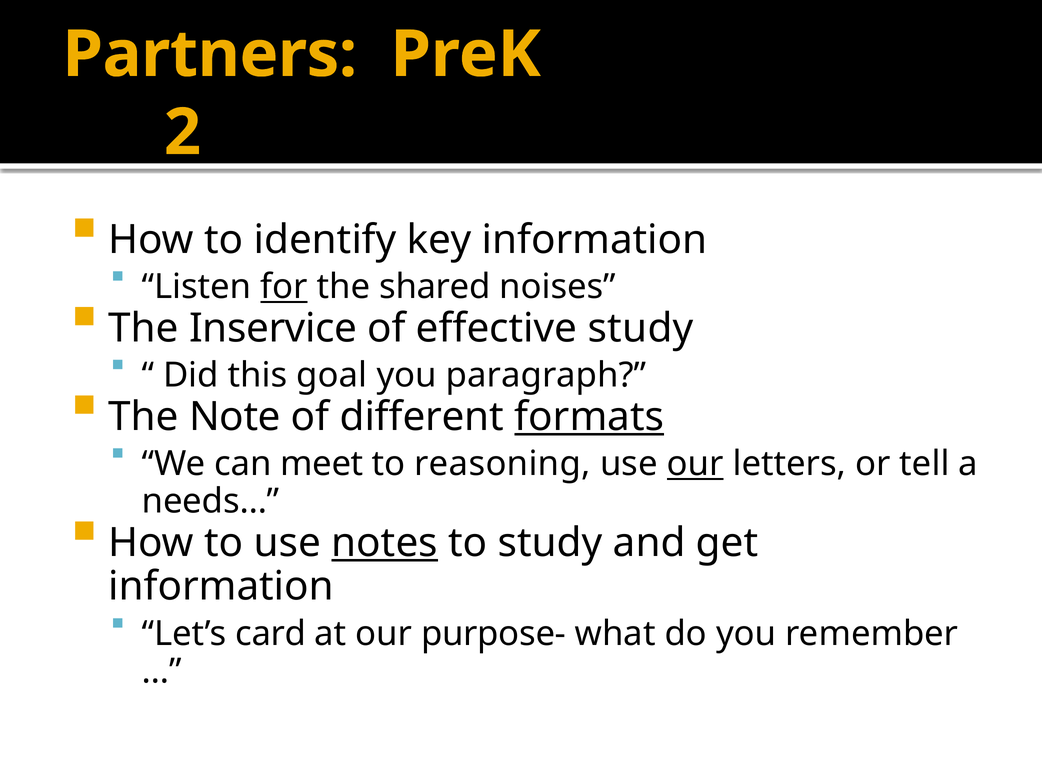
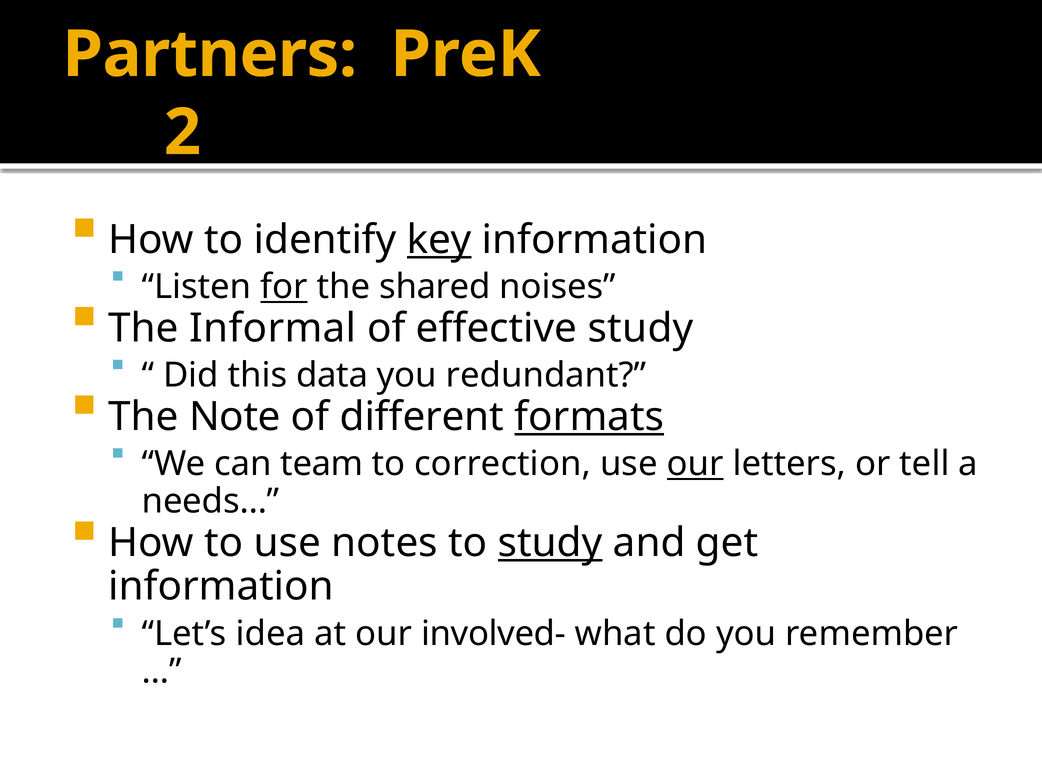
key underline: none -> present (439, 240)
Inservice: Inservice -> Informal (273, 328)
goal: goal -> data (332, 376)
paragraph: paragraph -> redundant (546, 376)
meet: meet -> team (322, 464)
reasoning: reasoning -> correction (503, 464)
notes underline: present -> none (385, 543)
study underline: none -> present (550, 543)
card: card -> idea (270, 634)
purpose-: purpose- -> involved- (494, 634)
